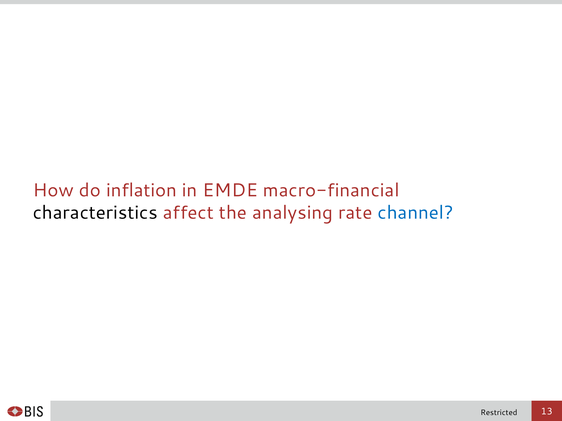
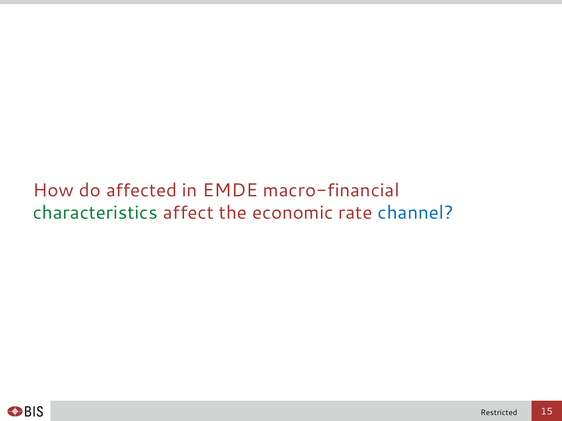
inflation: inflation -> affected (141, 191)
characteristics colour: black -> green (95, 213)
analysing: analysing -> economic (293, 213)
13: 13 -> 15 (547, 412)
